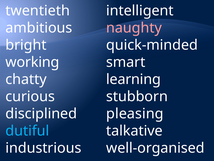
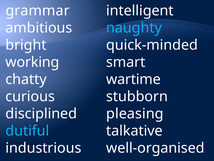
twentieth: twentieth -> grammar (38, 11)
naughty colour: pink -> light blue (134, 28)
learning: learning -> wartime (133, 79)
